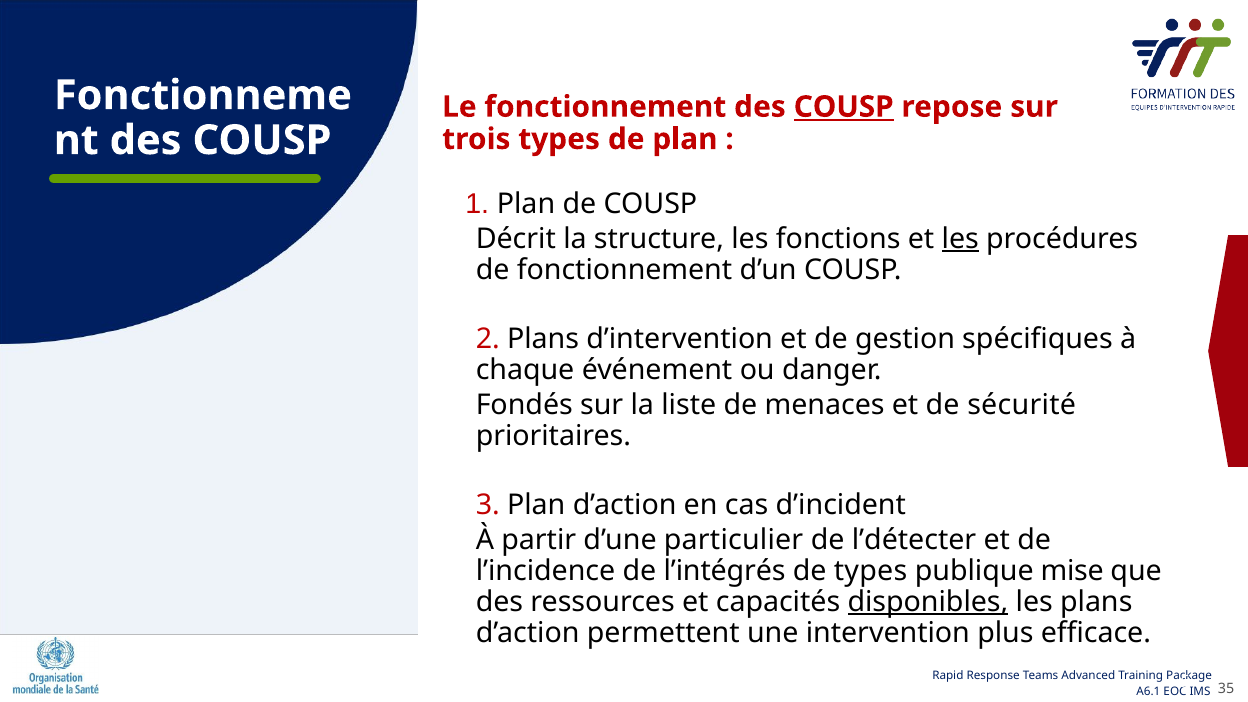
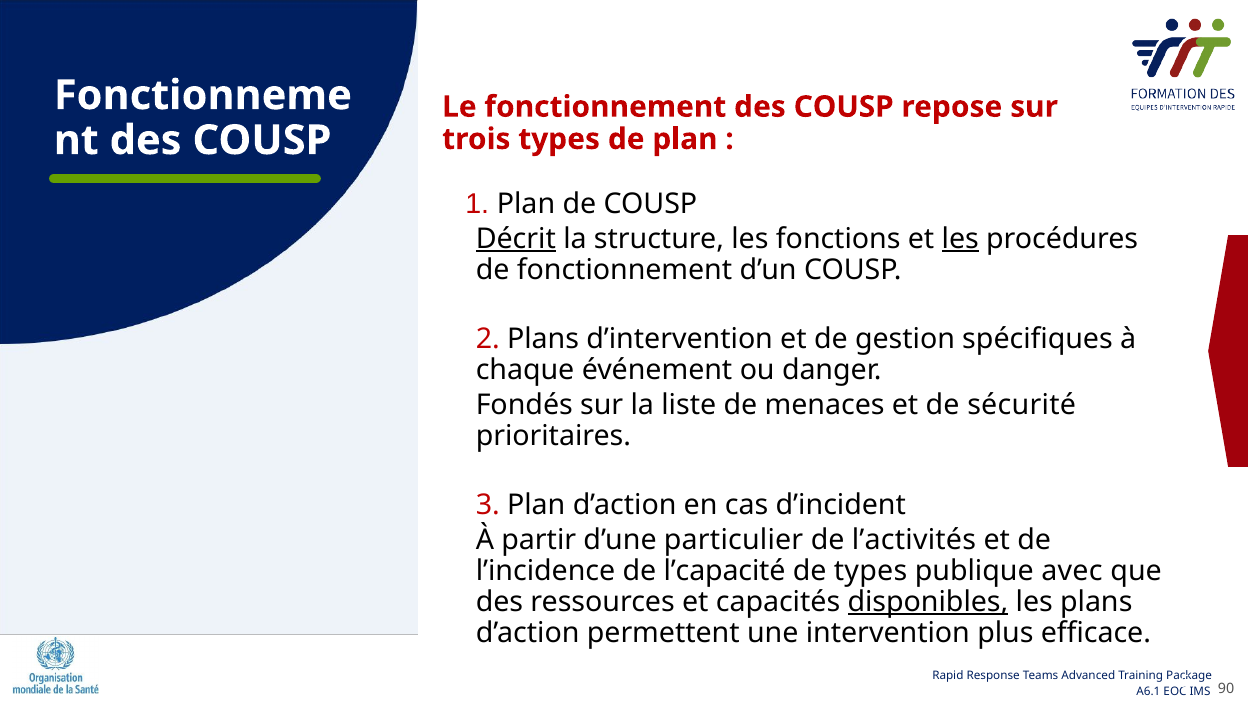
COUSP underline: present -> none (844, 107)
Décrit underline: none -> present (516, 239)
l’détecter: l’détecter -> l’activités (914, 540)
l’intégrés: l’intégrés -> l’capacité (725, 571)
mise: mise -> avec (1072, 571)
35: 35 -> 90 (1226, 688)
